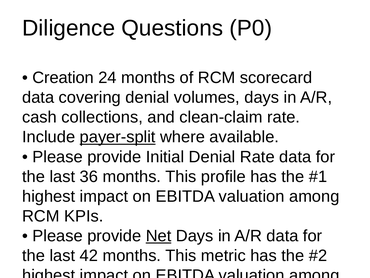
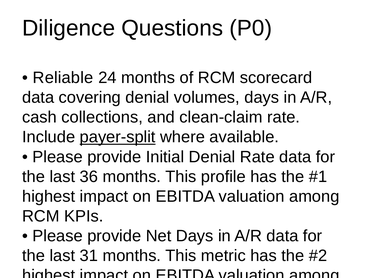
Creation: Creation -> Reliable (63, 78)
Net underline: present -> none (159, 235)
42: 42 -> 31 (89, 255)
